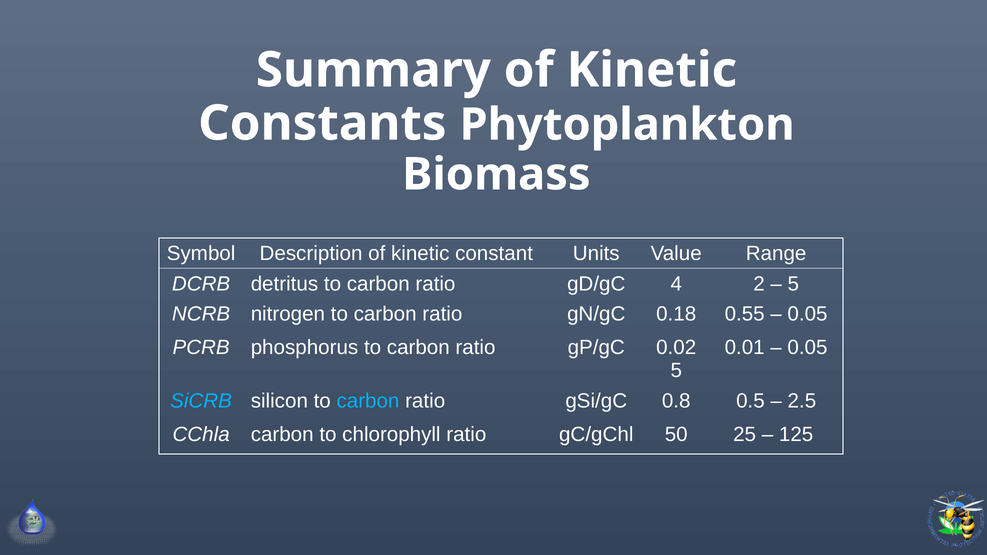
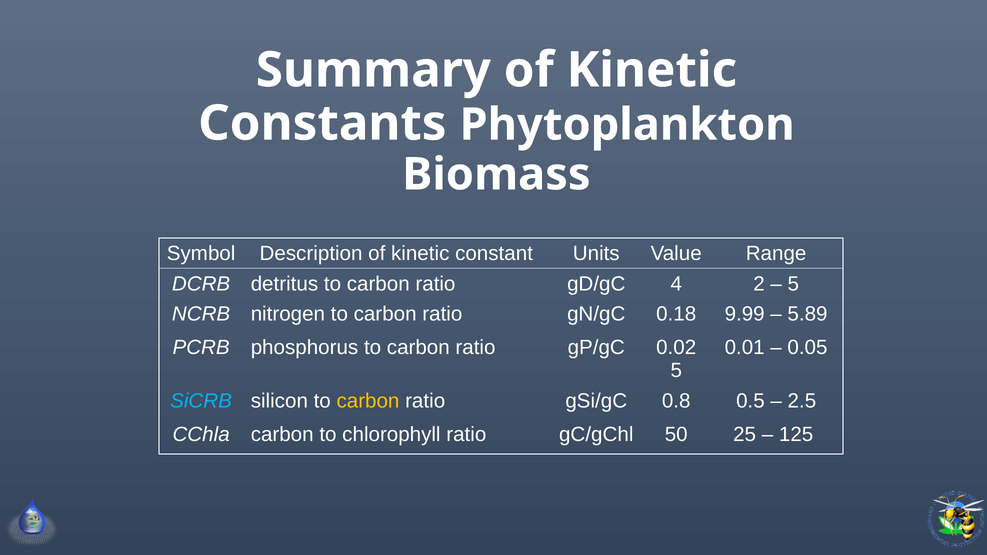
0.55: 0.55 -> 9.99 (745, 314)
0.05: 0.05 -> 5.89 (807, 314)
carbon colour: light blue -> yellow (368, 401)
